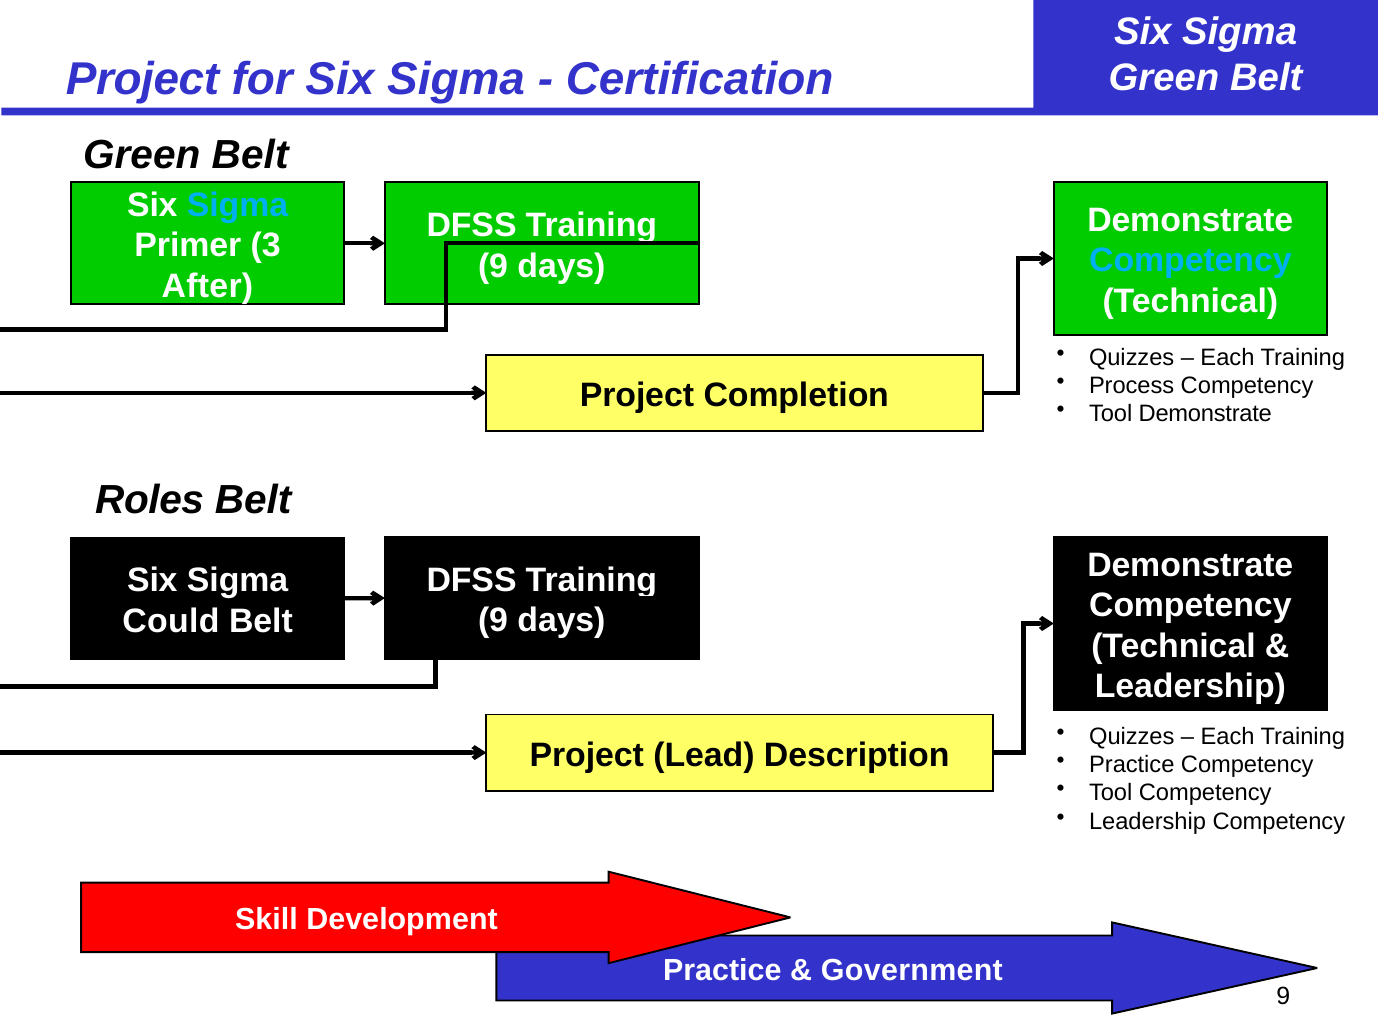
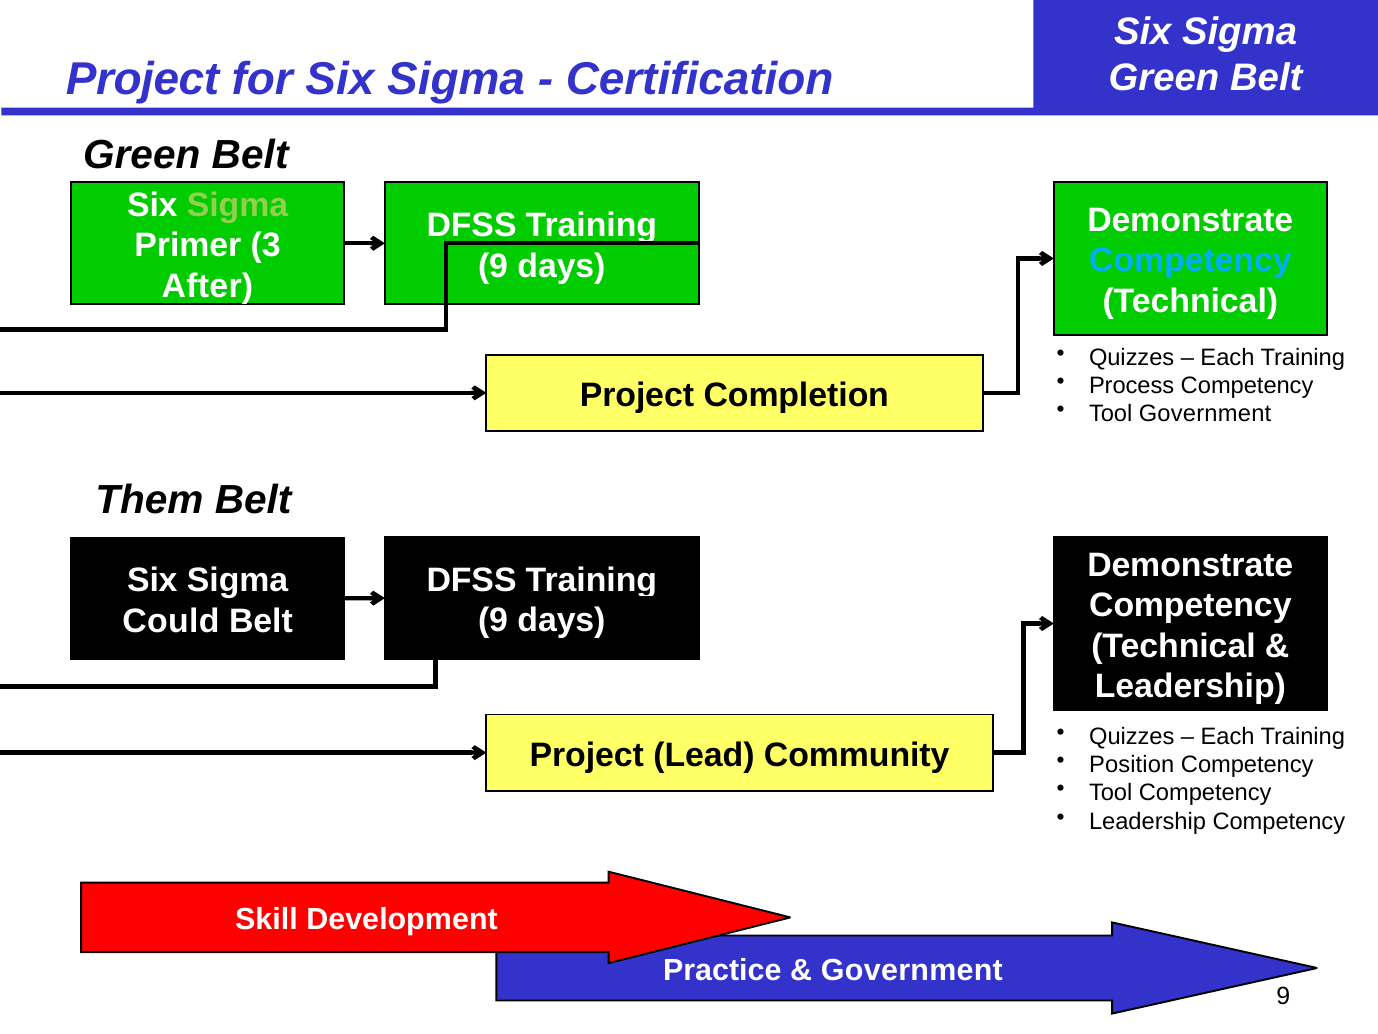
Sigma colour: light blue -> light green (238, 205)
Tool Demonstrate: Demonstrate -> Government (1205, 414)
Roles: Roles -> Them (149, 500)
Description: Description -> Community (857, 755)
Practice: Practice -> Position (1132, 764)
